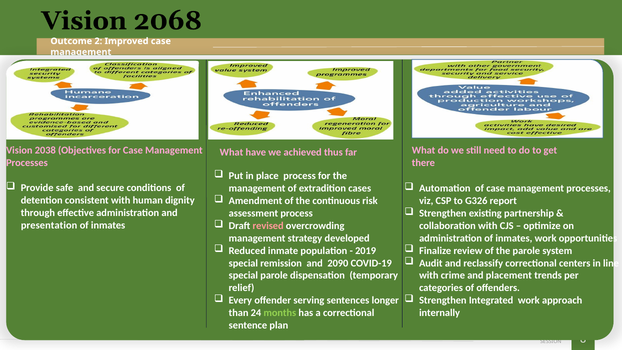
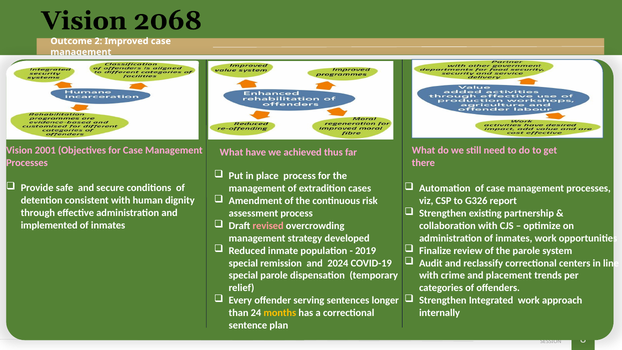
2038: 2038 -> 2001 (45, 151)
presentation: presentation -> implemented (49, 225)
2090: 2090 -> 2024 (338, 263)
months colour: light green -> yellow (280, 313)
